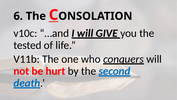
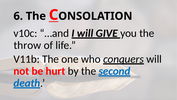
tested: tested -> throw (27, 45)
